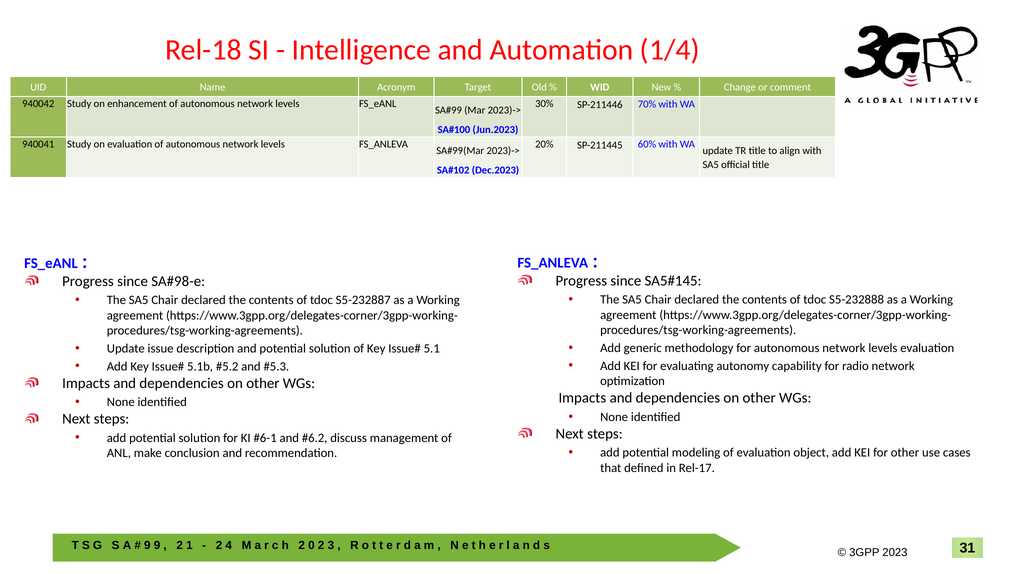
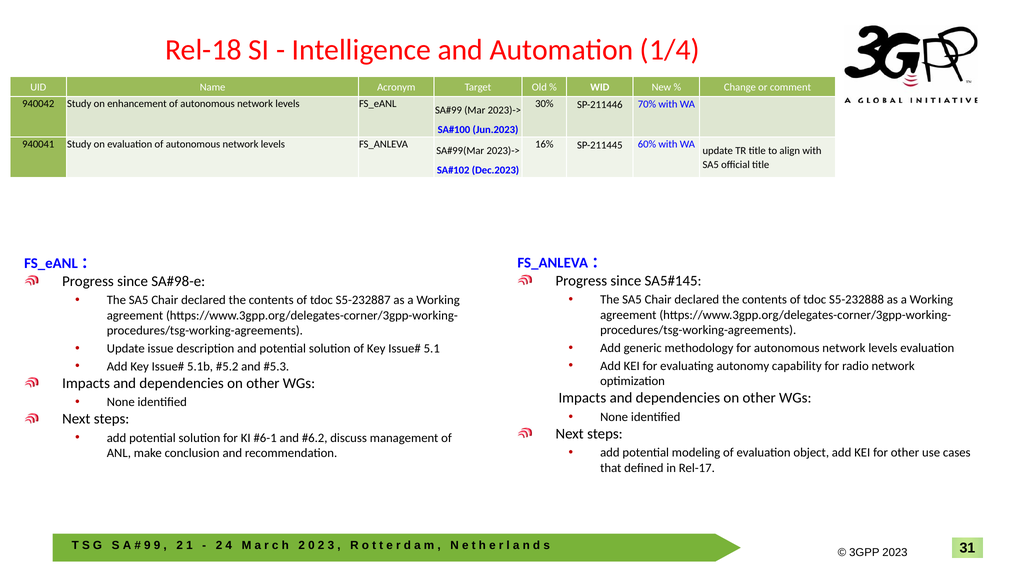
20%: 20% -> 16% (544, 144)
